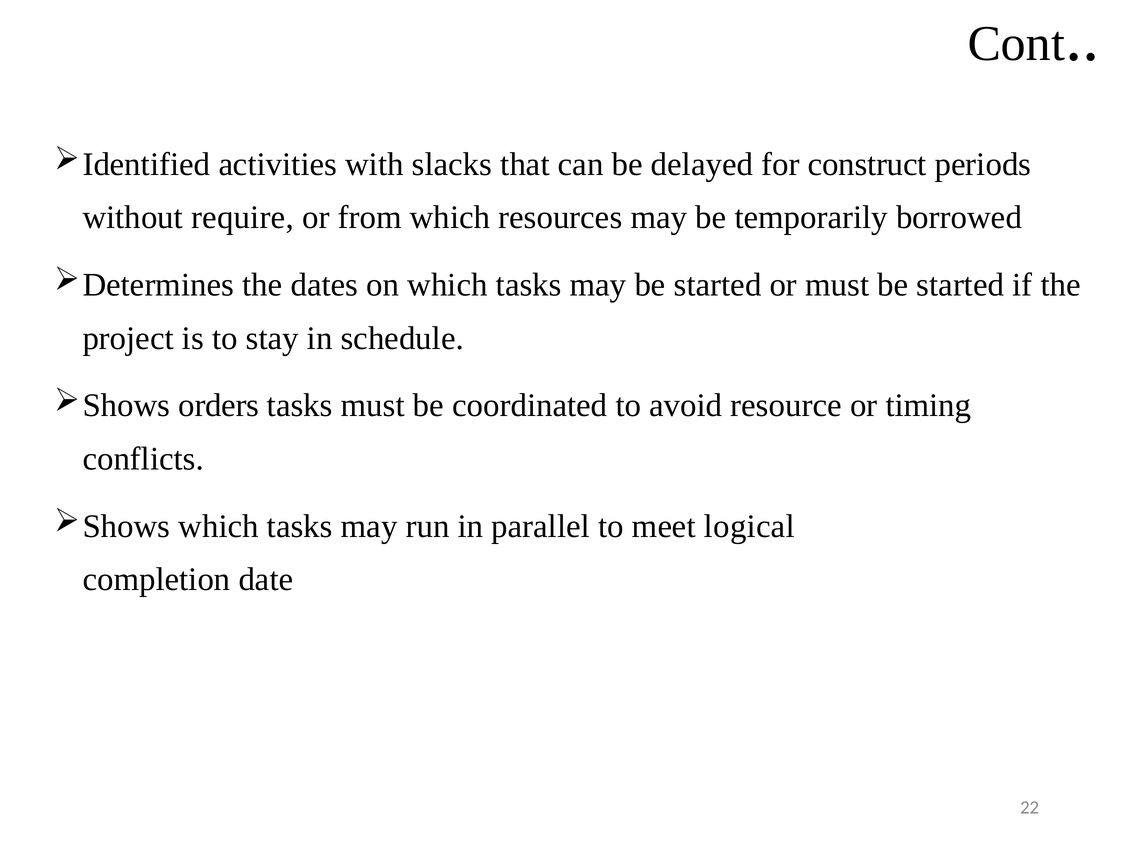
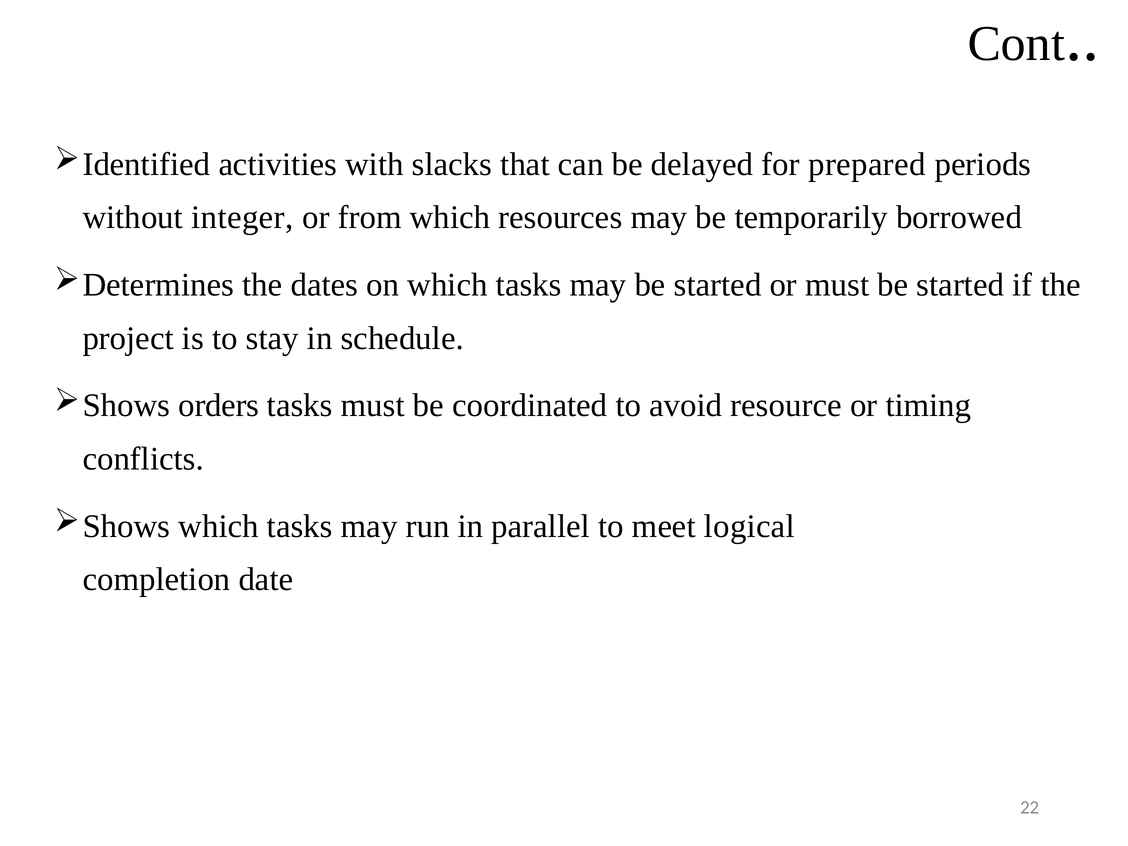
construct: construct -> prepared (867, 164)
require: require -> integer (242, 218)
